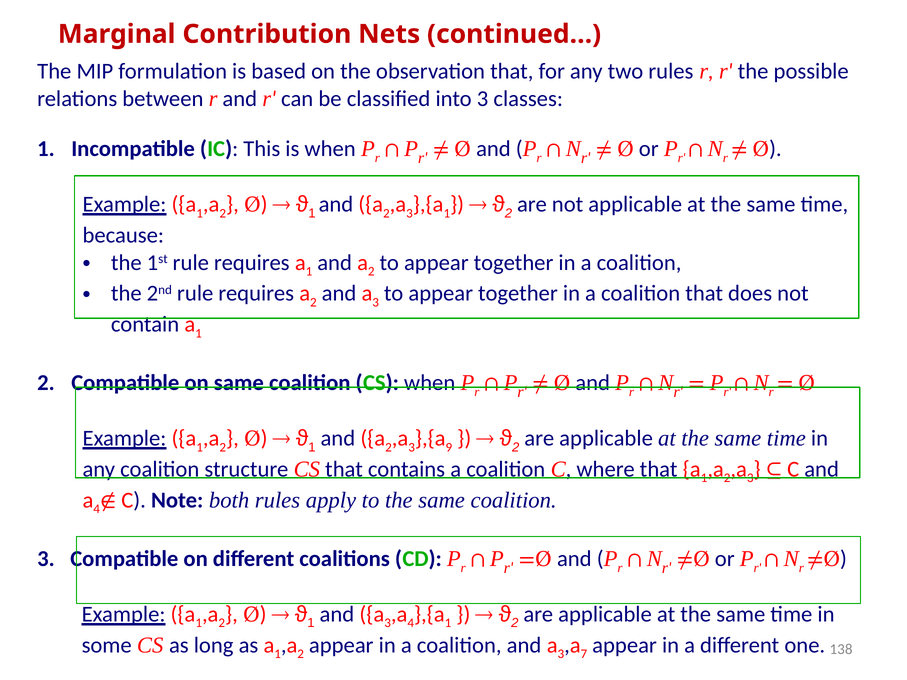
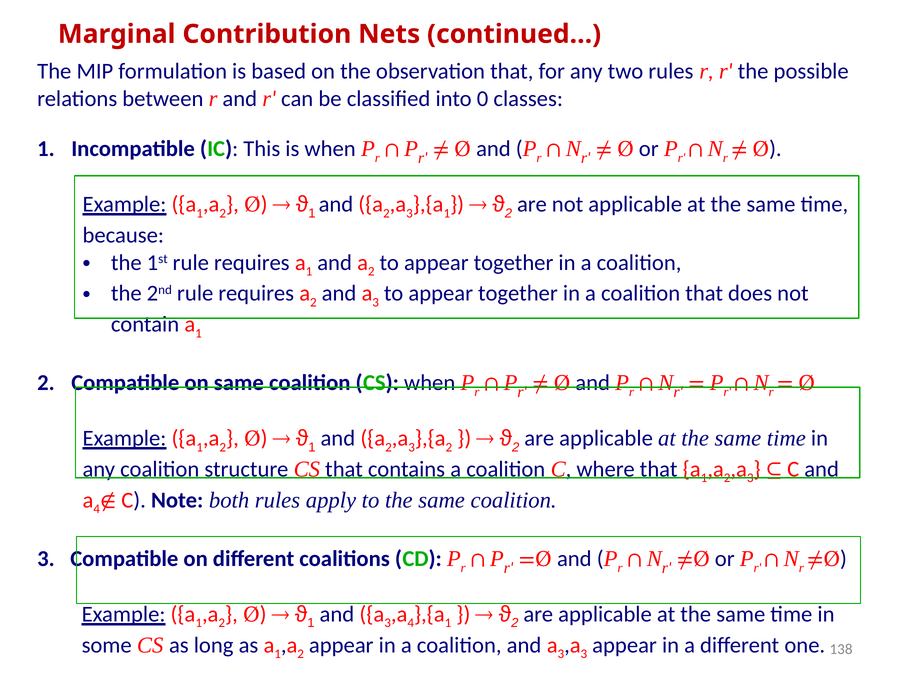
into 3: 3 -> 0 (483, 99)
9: 9 -> 2 (449, 447)
7: 7 -> 3 (584, 654)
